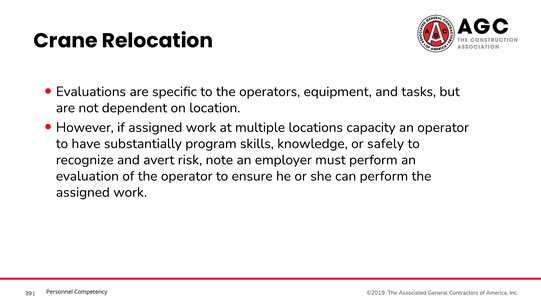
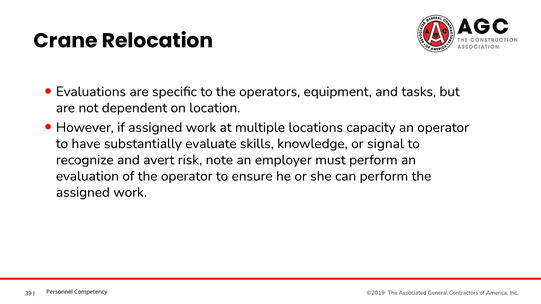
program: program -> evaluate (211, 144)
safely: safely -> signal (386, 144)
